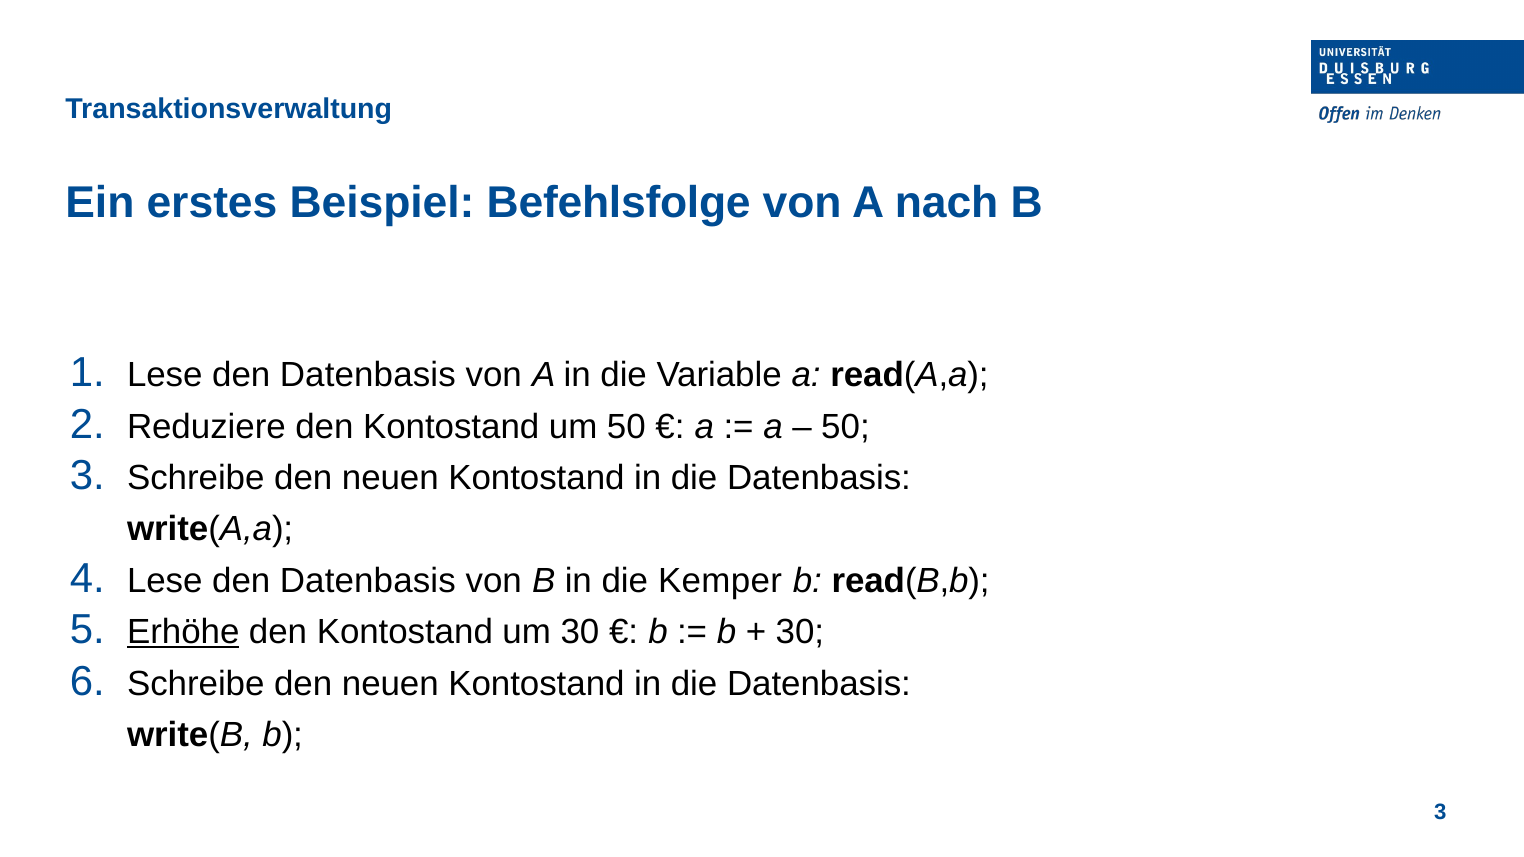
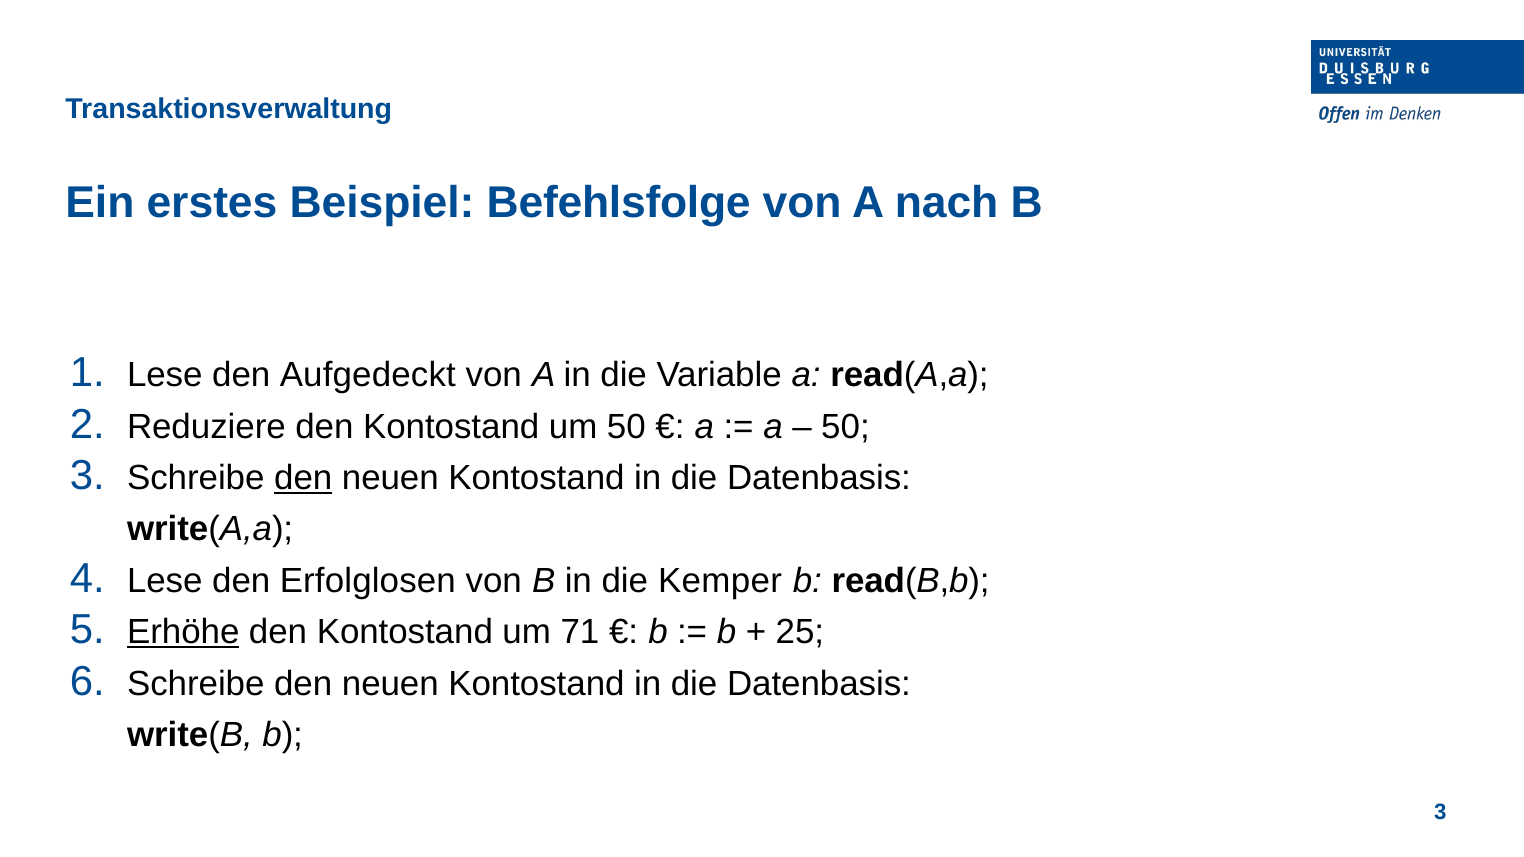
Datenbasis: Datenbasis -> Aufgedeckt (368, 375)
den underline: none -> present (303, 478)
Datenbasis: Datenbasis -> Erfolglosen (368, 581)
um 30: 30 -> 71 (580, 632)
30: 30 -> 25 (800, 632)
